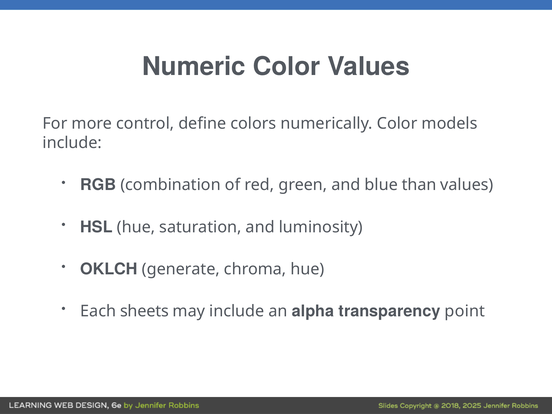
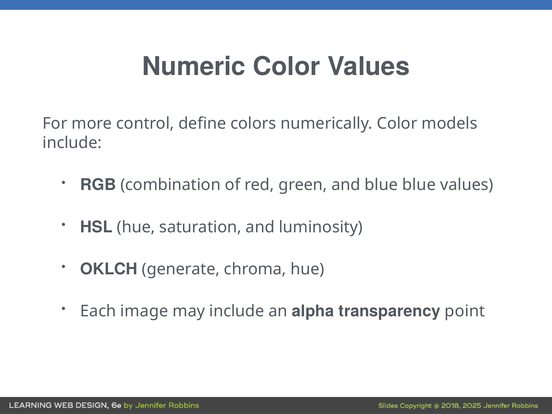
blue than: than -> blue (419, 185)
sheets: sheets -> image (144, 311)
